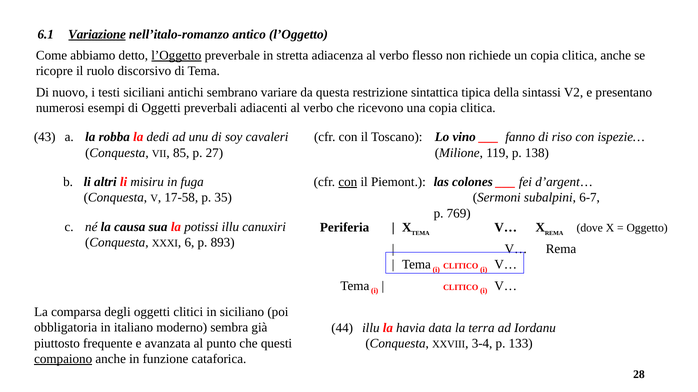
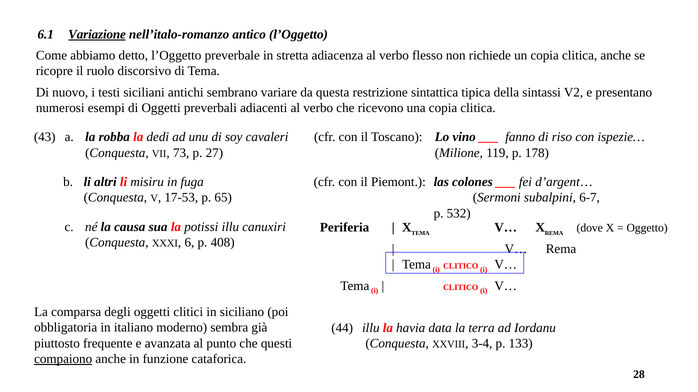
l’Oggetto underline: present -> none (176, 56)
85: 85 -> 73 (181, 153)
138: 138 -> 178 (537, 153)
con underline: present -> none (348, 182)
17-58: 17-58 -> 17-53 (181, 198)
35: 35 -> 65 (223, 198)
769: 769 -> 532 (459, 214)
893: 893 -> 408 (223, 243)
